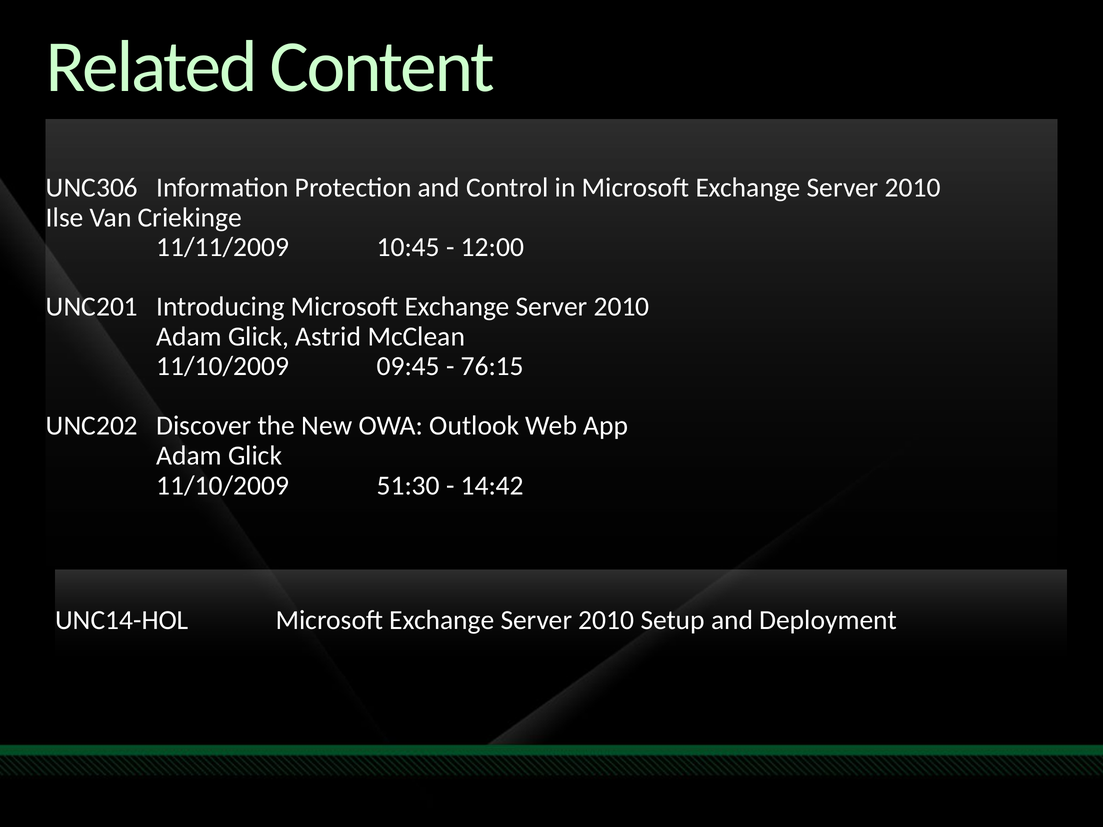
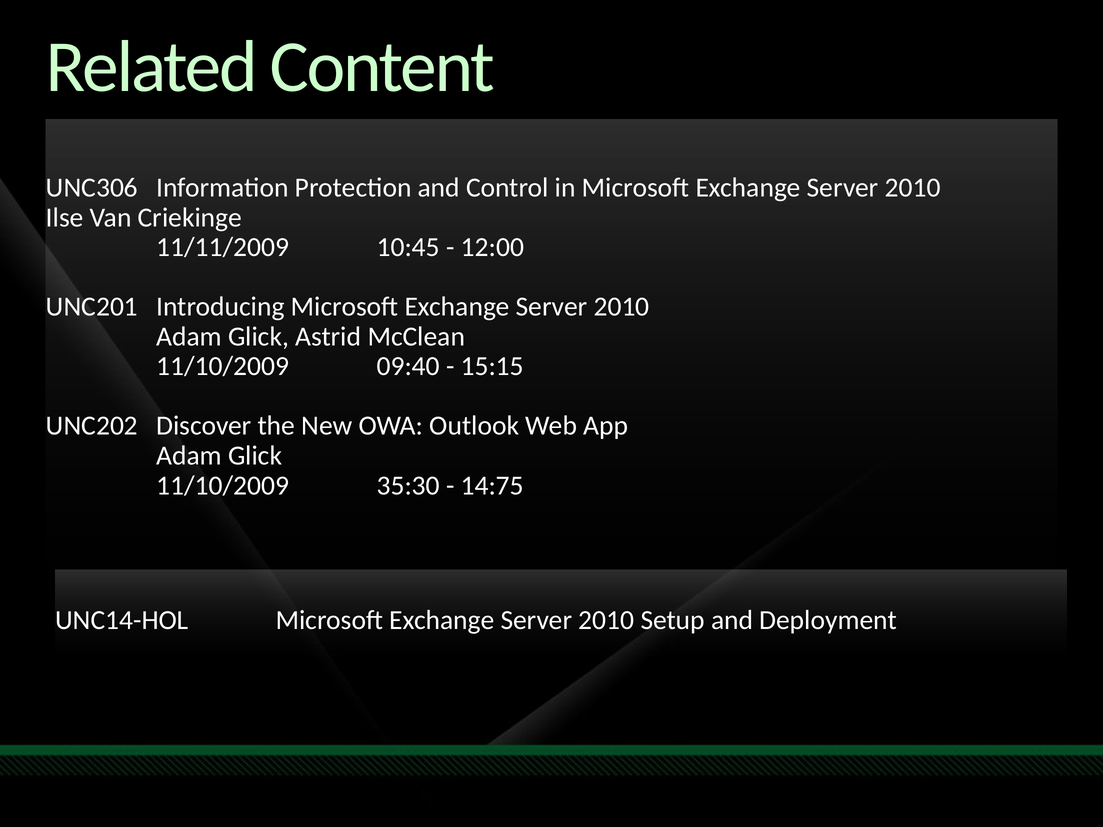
09:45: 09:45 -> 09:40 (408, 366)
76:15: 76:15 -> 15:15 (492, 366)
51:30: 51:30 -> 35:30 (408, 486)
14:42: 14:42 -> 14:75 (492, 486)
